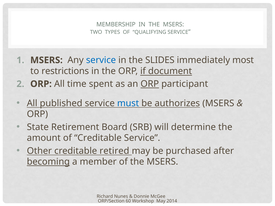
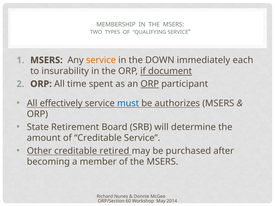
service colour: blue -> orange (101, 60)
SLIDES: SLIDES -> DOWN (160, 60)
most: most -> each (243, 60)
restrictions: restrictions -> insurability (65, 71)
published: published -> effectively (61, 103)
becoming underline: present -> none (48, 162)
